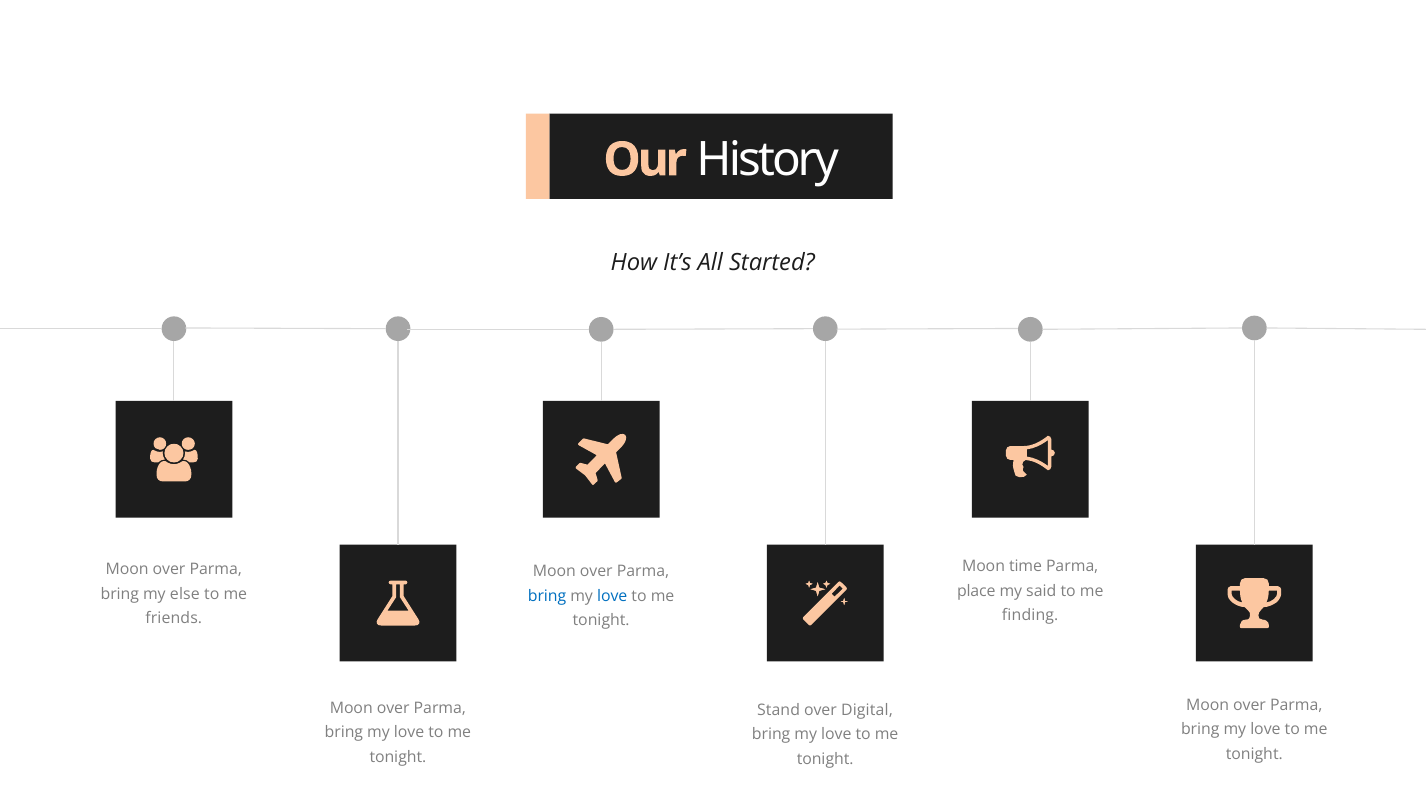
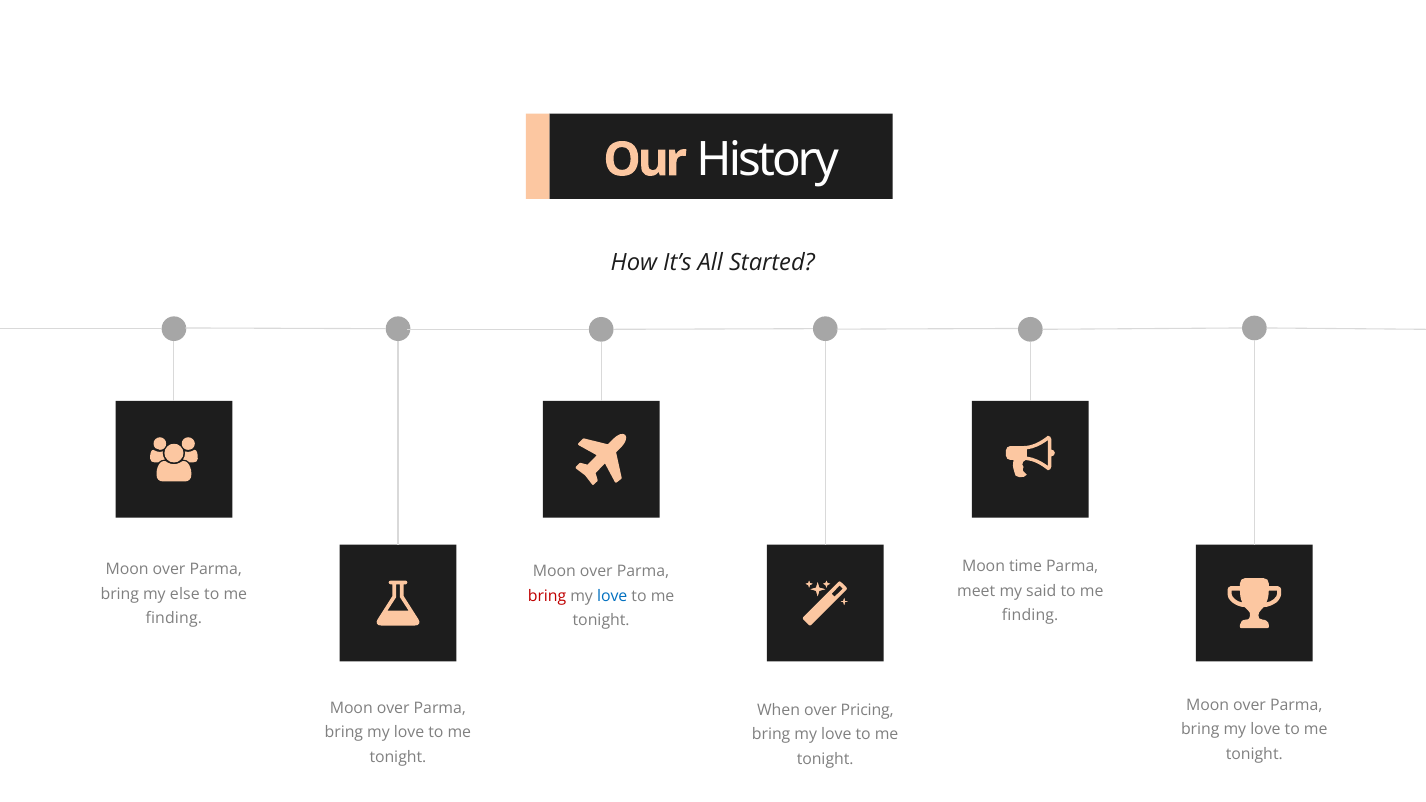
place: place -> meet (976, 591)
bring colour: blue -> red (547, 596)
friends: friends -> finding (174, 619)
Stand: Stand -> When (779, 710)
Digital: Digital -> Pricing (867, 710)
